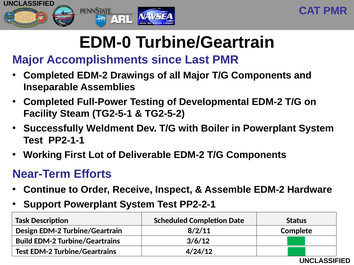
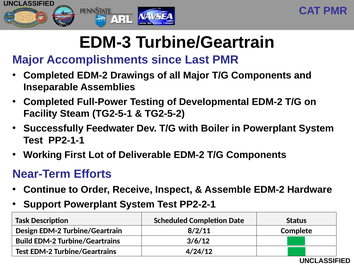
EDM-0: EDM-0 -> EDM-3 (105, 42)
Weldment: Weldment -> Feedwater (110, 129)
